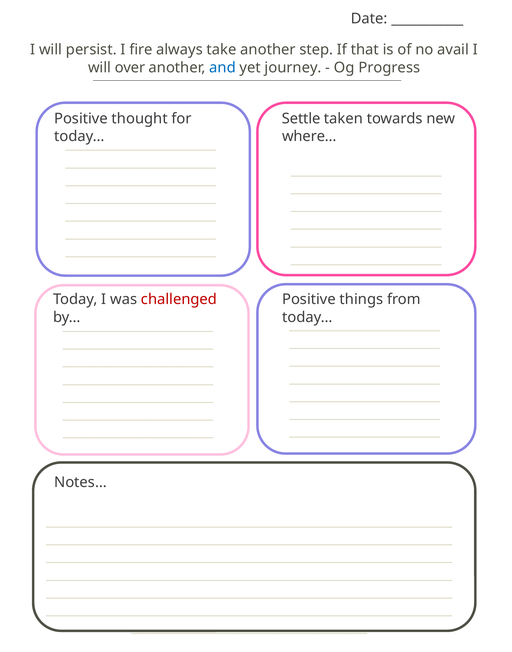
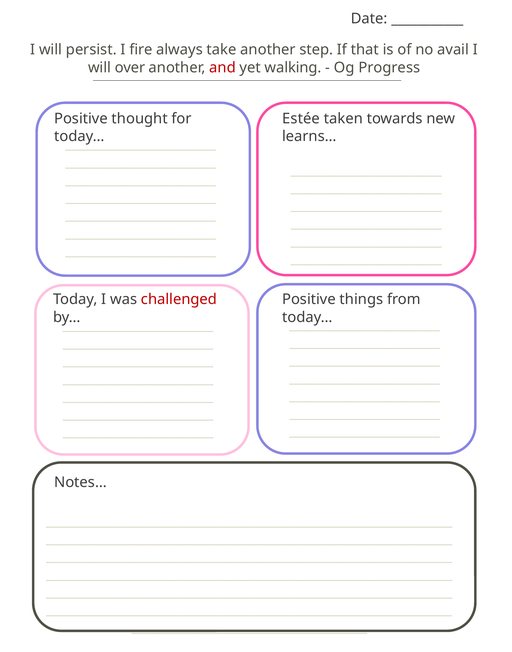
and colour: blue -> red (223, 67)
journey: journey -> walking (293, 67)
Settle: Settle -> Estée (301, 119)
where…: where… -> learns… (309, 136)
